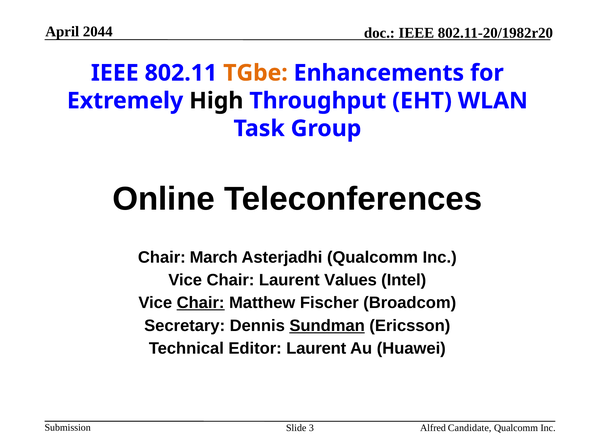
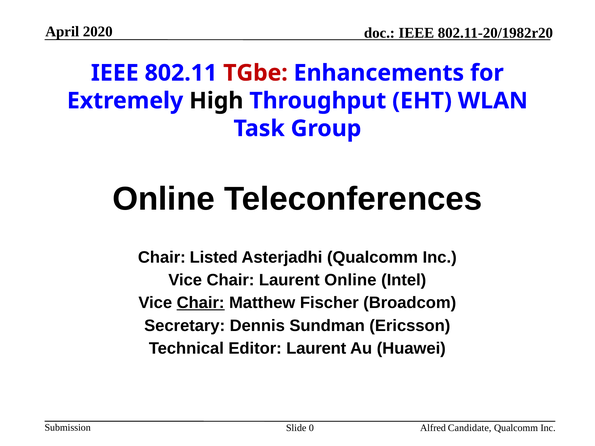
2044: 2044 -> 2020 (98, 32)
TGbe colour: orange -> red (255, 73)
March: March -> Listed (214, 257)
Laurent Values: Values -> Online (350, 280)
Sundman underline: present -> none (327, 326)
3: 3 -> 0 (311, 428)
